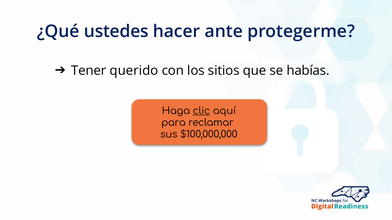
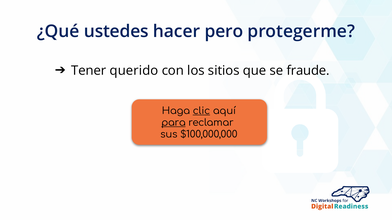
ante: ante -> pero (224, 31)
habías: habías -> fraude (308, 71)
para underline: none -> present (173, 123)
